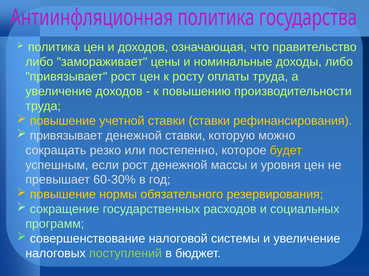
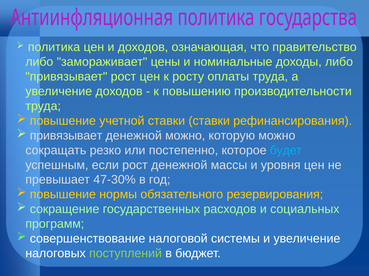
денежной ставки: ставки -> можно (185, 136)
будет colour: yellow -> light blue (286, 151)
60-30%: 60-30% -> 47-30% (114, 180)
